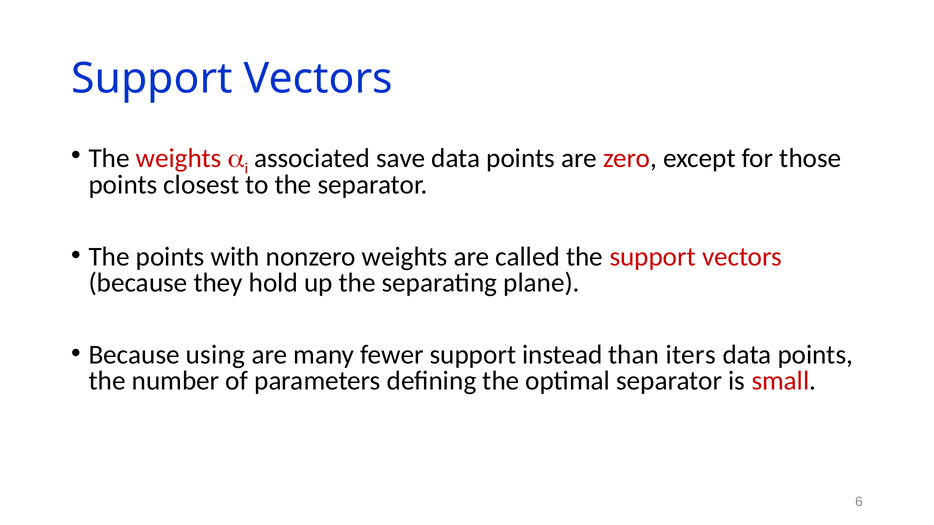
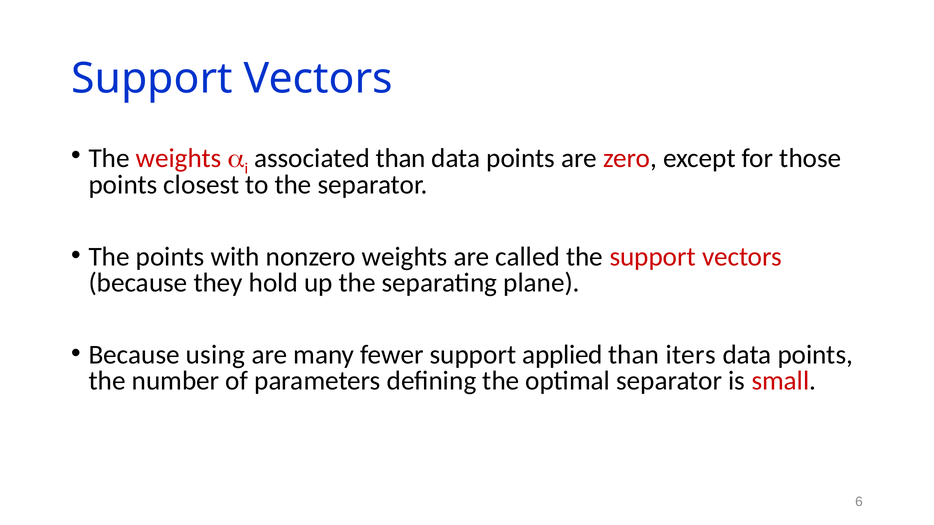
associated save: save -> than (401, 158)
instead: instead -> applied (562, 355)
